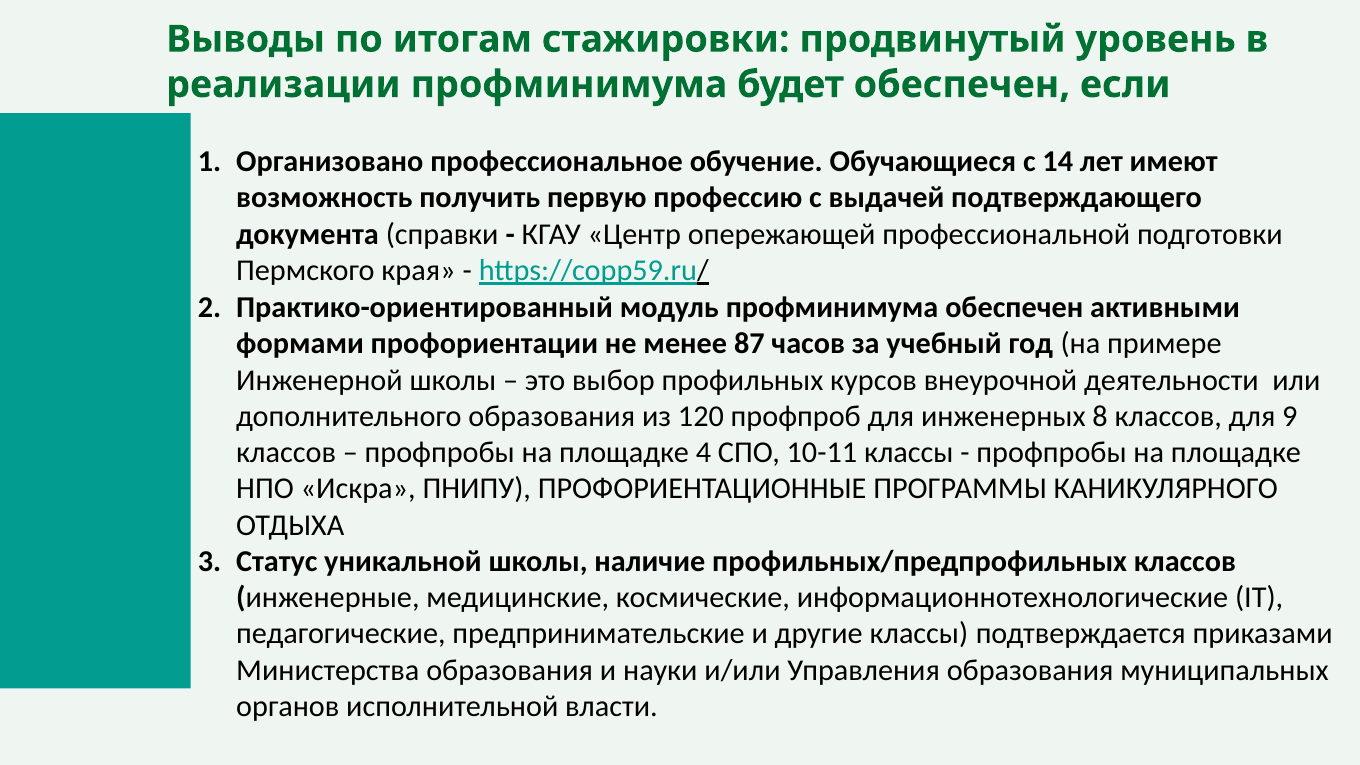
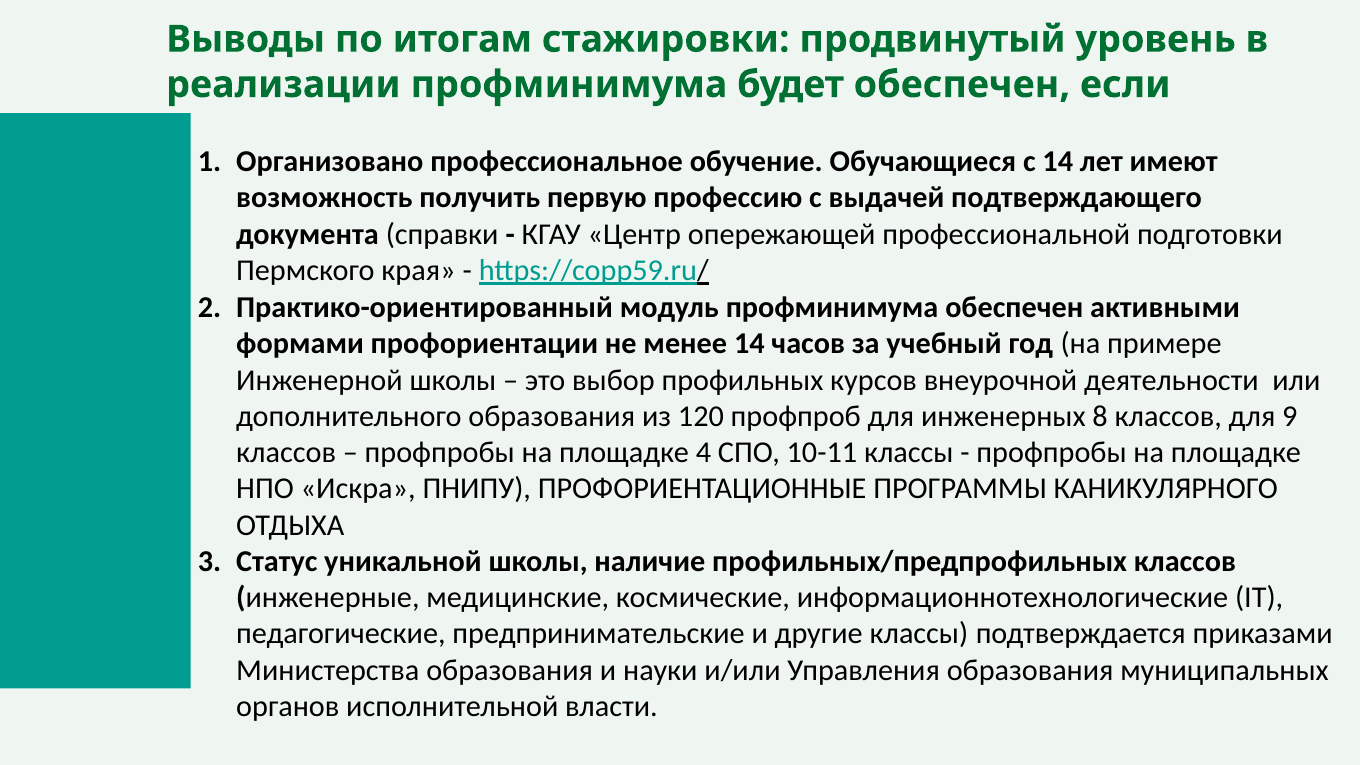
менее 87: 87 -> 14 (749, 344)
